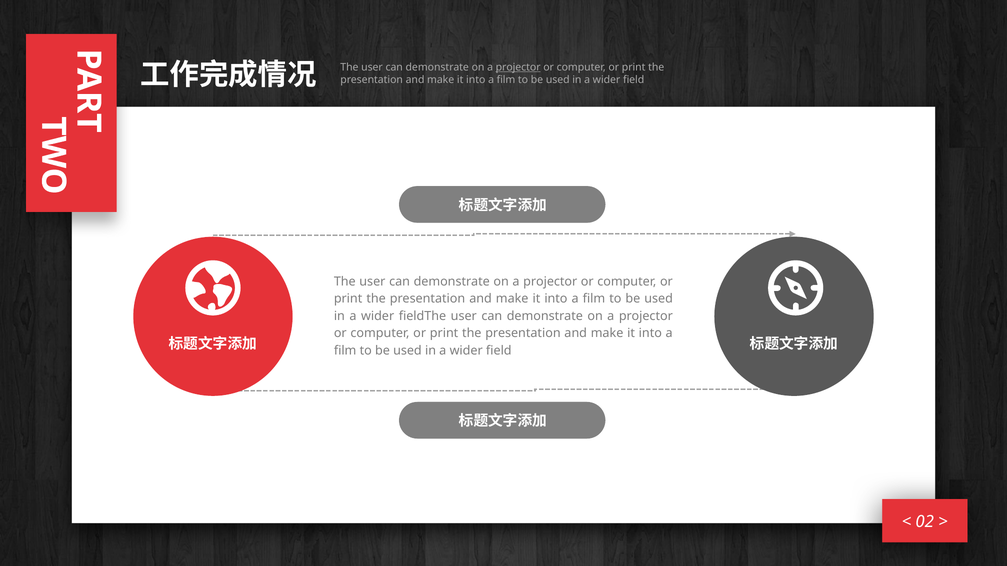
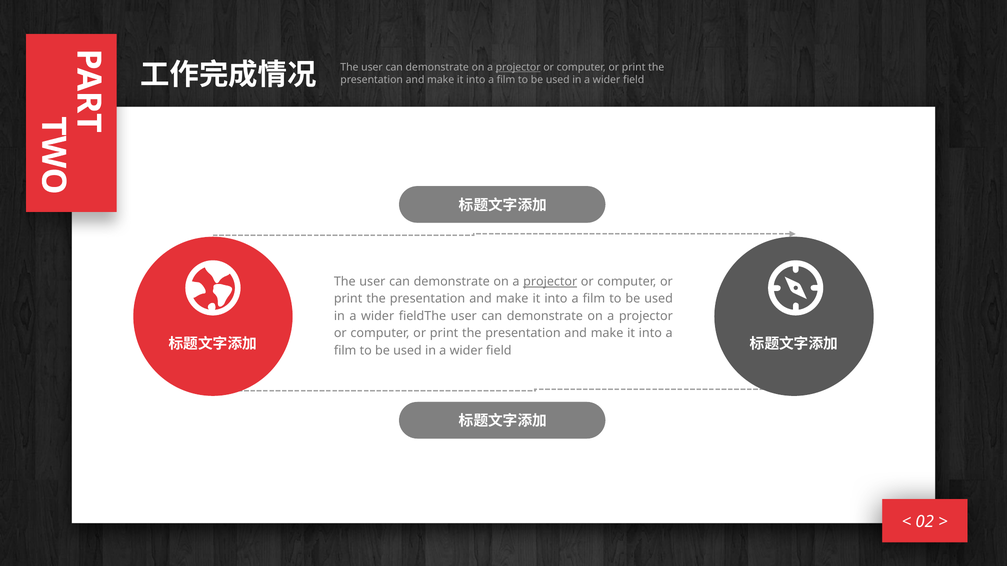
projector underline: none -> present (550, 282)
